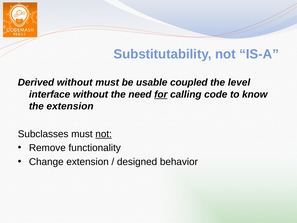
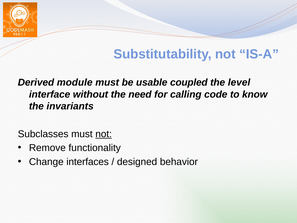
Derived without: without -> module (75, 82)
for underline: present -> none (161, 94)
the extension: extension -> invariants (70, 106)
Change extension: extension -> interfaces (88, 162)
